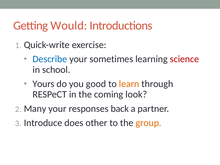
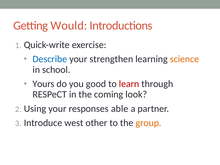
sometimes: sometimes -> strengthen (111, 59)
science colour: red -> orange (185, 59)
learn colour: orange -> red (129, 84)
Many: Many -> Using (35, 109)
back: back -> able (120, 109)
does: does -> west (74, 123)
